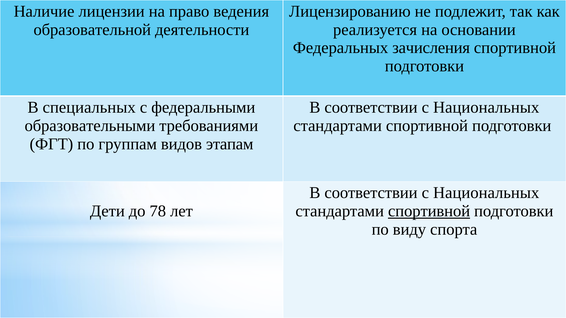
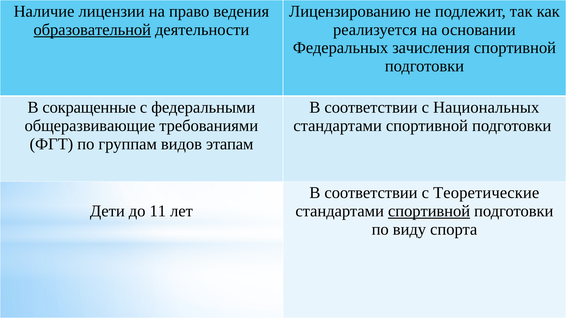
образовательной underline: none -> present (92, 30)
специальных: специальных -> сокращенные (89, 108)
образовательными: образовательными -> общеразвивающие (90, 126)
Национальных: Национальных -> Теоретические (486, 193)
78: 78 -> 11 (158, 211)
